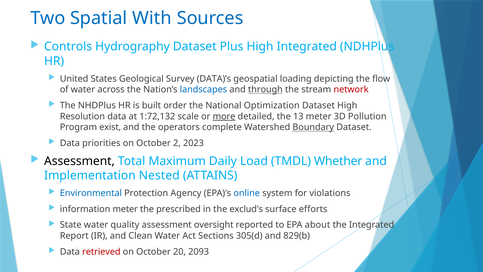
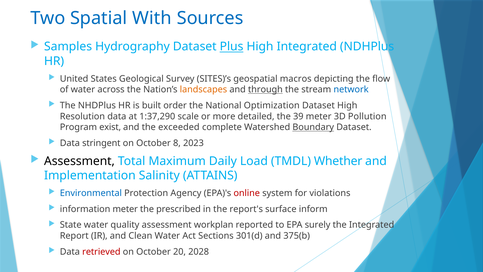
Controls: Controls -> Samples (68, 47)
Plus underline: none -> present (232, 47)
DATA)’s: DATA)’s -> SITES)’s (214, 79)
loading: loading -> macros (296, 79)
landscapes colour: blue -> orange (203, 89)
network colour: red -> blue (351, 89)
1:72,132: 1:72,132 -> 1:37,290 (157, 116)
more underline: present -> none (224, 116)
13: 13 -> 39 (298, 116)
operators: operators -> exceeded (179, 127)
priorities: priorities -> stringent (101, 143)
2: 2 -> 8 (177, 143)
Nested: Nested -> Salinity (159, 175)
online colour: blue -> red (247, 193)
exclud's: exclud's -> report's (246, 209)
efforts: efforts -> inform (313, 209)
oversight: oversight -> workplan (214, 225)
about: about -> surely (318, 225)
305(d: 305(d -> 301(d (249, 236)
829(b: 829(b -> 375(b (297, 236)
2093: 2093 -> 2028 (199, 251)
